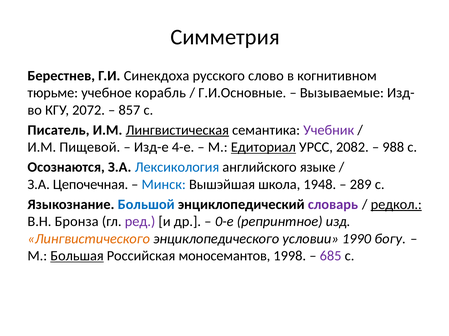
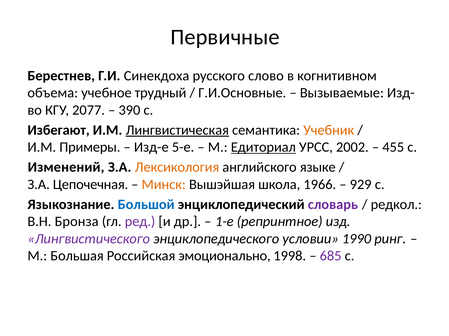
Симметрия: Симметрия -> Первичные (225, 37)
тюрьме: тюрьме -> объема (53, 93)
корабль: корабль -> трудный (161, 93)
2072: 2072 -> 2077 (89, 110)
857: 857 -> 390 (129, 110)
Писатель: Писатель -> Избегают (59, 130)
Учебник colour: purple -> orange (329, 130)
Пищевой: Пищевой -> Примеры (90, 148)
4-е: 4-е -> 5-е (183, 148)
2082: 2082 -> 2002 (352, 148)
988: 988 -> 455 (393, 148)
Осознаются: Осознаются -> Изменений (66, 168)
Лексикология colour: blue -> orange (177, 168)
Минск colour: blue -> orange (164, 185)
1948: 1948 -> 1966 (320, 185)
289: 289 -> 929 (361, 185)
редкол underline: present -> none (396, 205)
0-е: 0-е -> 1-е (224, 222)
Лингвистического colour: orange -> purple (89, 239)
богу: богу -> ринг (390, 239)
Большая underline: present -> none (77, 256)
моносемантов: моносемантов -> эмоционально (224, 256)
